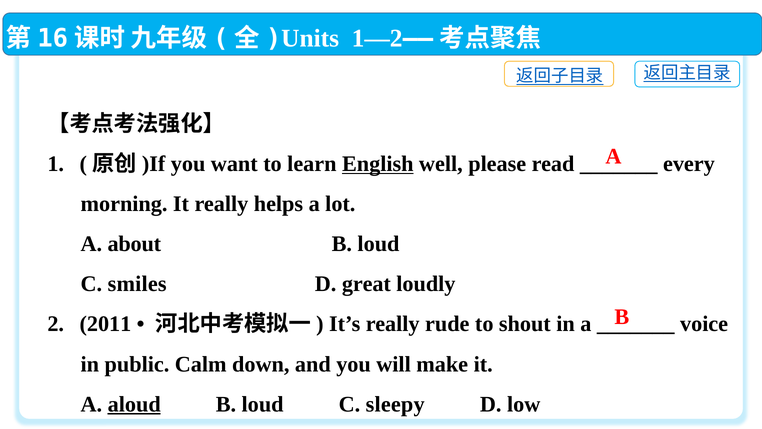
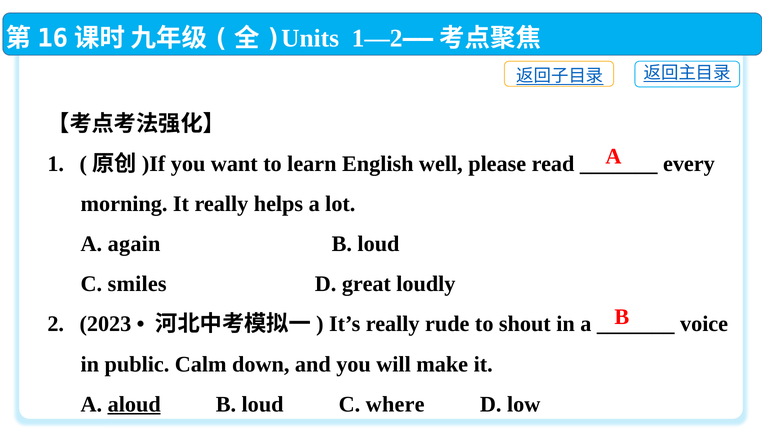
English underline: present -> none (378, 164)
about: about -> again (134, 244)
2011: 2011 -> 2023 (105, 324)
sleepy: sleepy -> where (395, 404)
